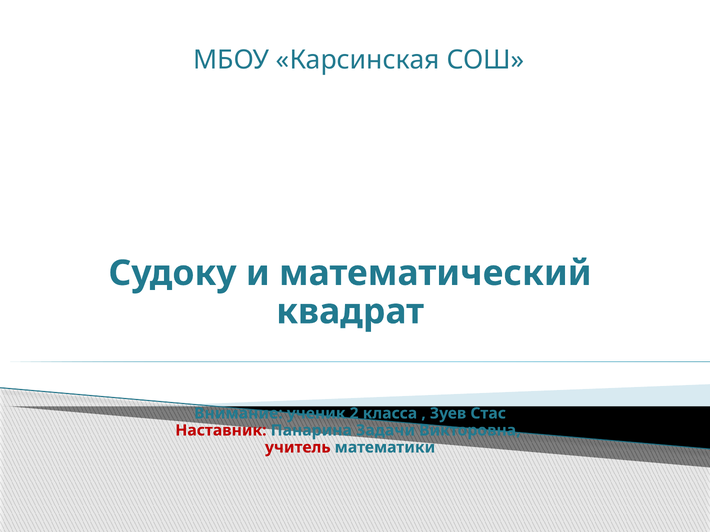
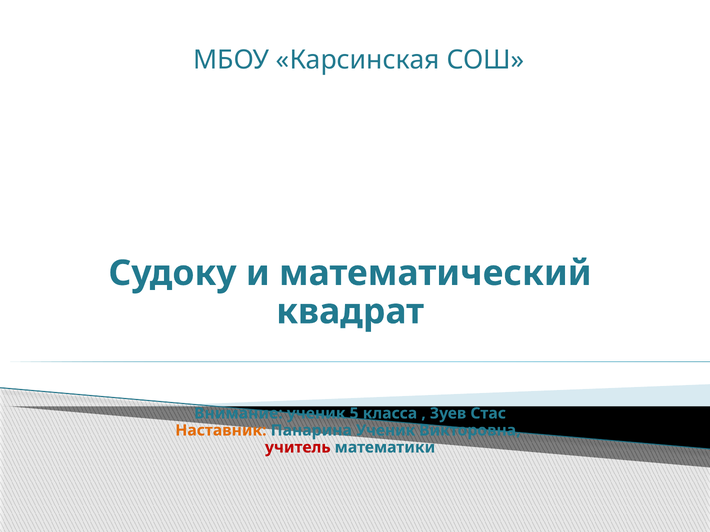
2: 2 -> 5 (354, 414)
Наставник colour: red -> orange (221, 431)
Панарина Задачи: Задачи -> Ученик (386, 431)
